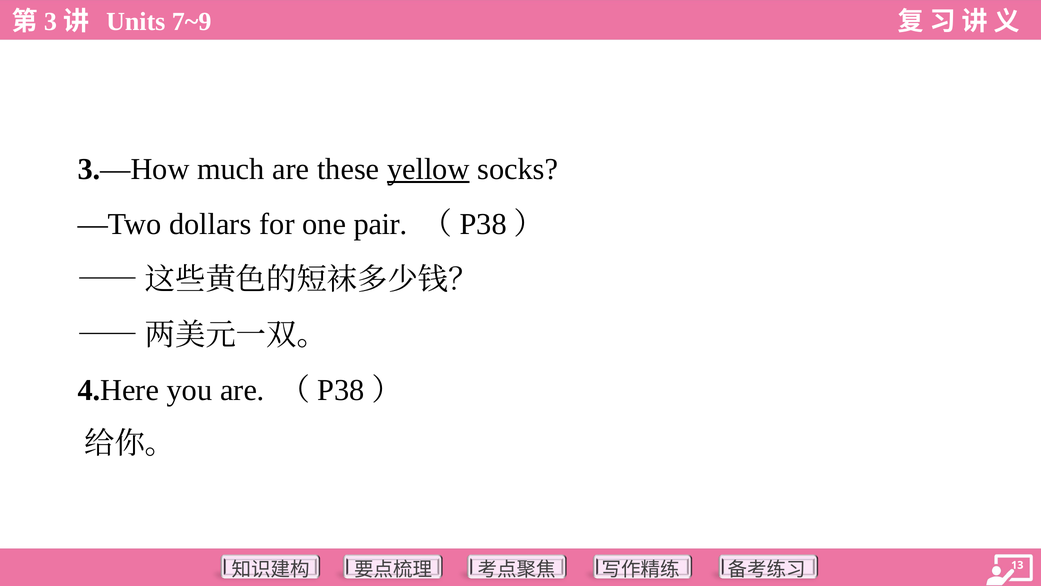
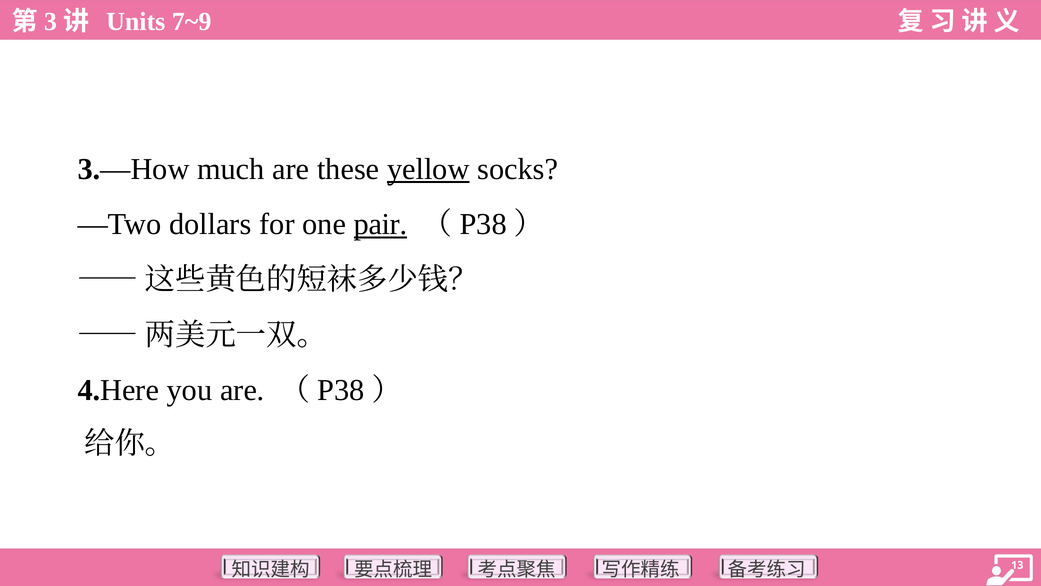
pair underline: none -> present (381, 224)
